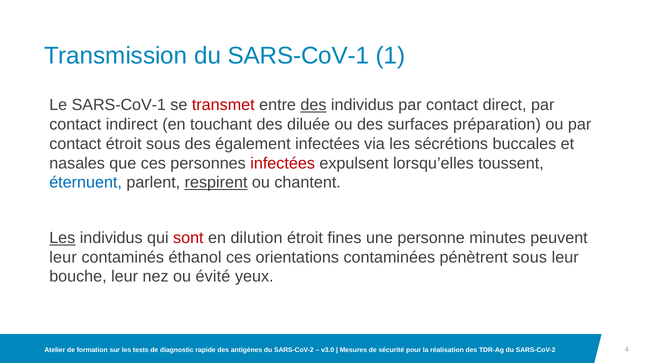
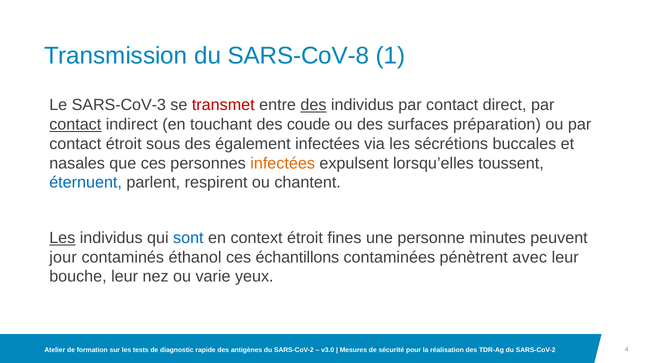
du SARS-CoV-1: SARS-CoV-1 -> SARS-CoV-8 (298, 56)
Le SARS-CoV-1: SARS-CoV-1 -> SARS-CoV-3 (119, 105)
contact underline: none -> present (75, 125)
diluée: diluée -> coude (309, 125)
infectées colour: red -> orange (283, 163)
respirent underline: present -> none (216, 183)
sont colour: red -> blue (188, 238)
dilution: dilution -> context (257, 238)
leur: leur -> jour (63, 258)
orientations: orientations -> échantillons (297, 258)
pénètrent sous: sous -> avec (530, 258)
évité: évité -> varie (213, 277)
